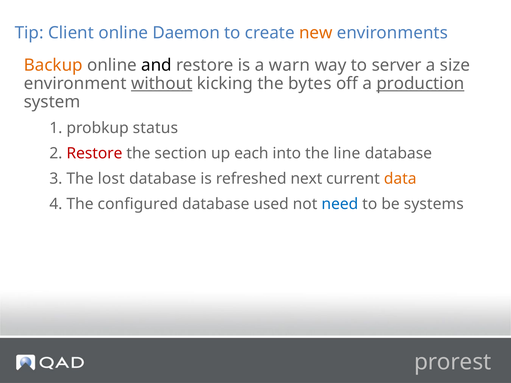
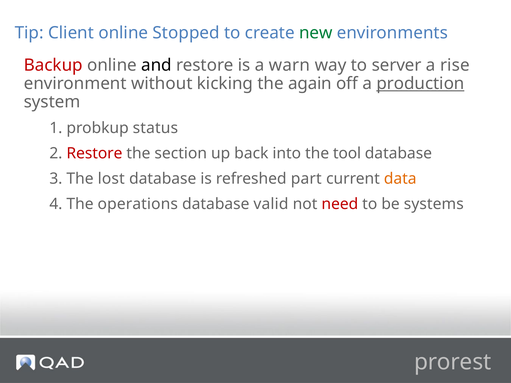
Daemon: Daemon -> Stopped (186, 33)
new colour: orange -> green (316, 33)
Backup colour: orange -> red (53, 65)
size: size -> rise (455, 65)
without underline: present -> none (162, 84)
bytes: bytes -> again (310, 84)
each: each -> back (251, 153)
line: line -> tool (347, 153)
next: next -> part (306, 179)
configured: configured -> operations (138, 204)
used: used -> valid (271, 204)
need colour: blue -> red (340, 204)
